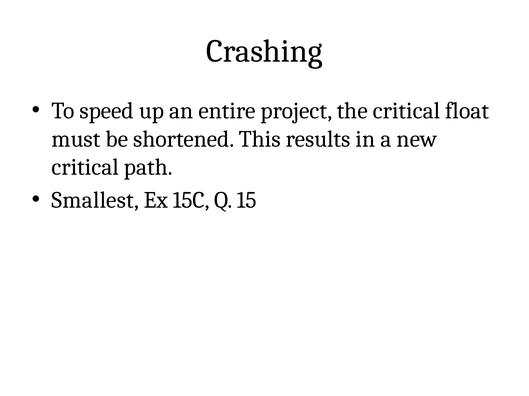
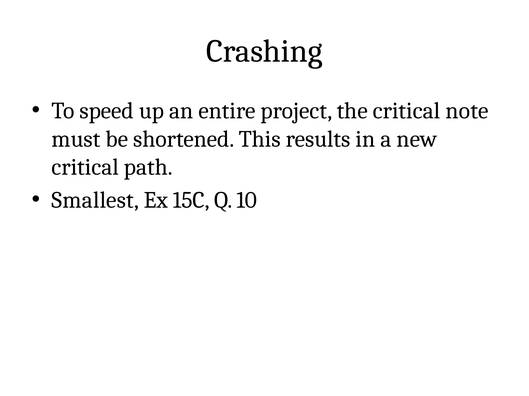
float: float -> note (467, 111)
15: 15 -> 10 (247, 200)
